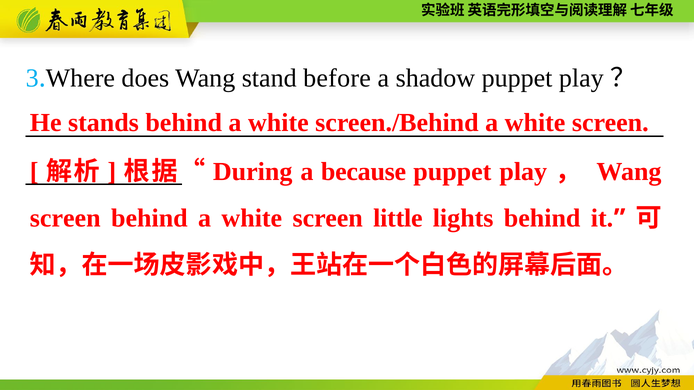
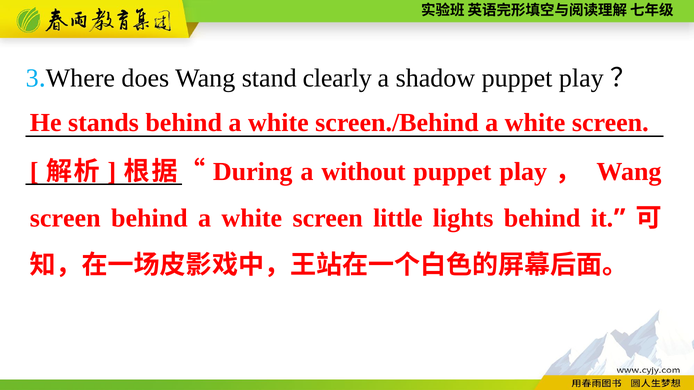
before: before -> clearly (337, 78)
because: because -> without (364, 172)
